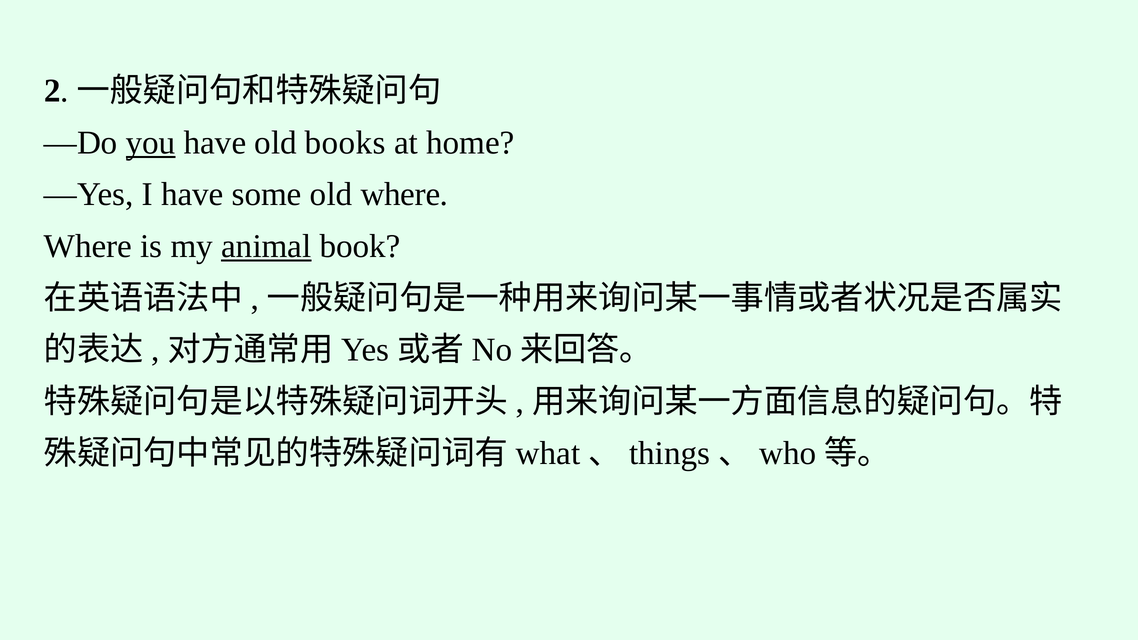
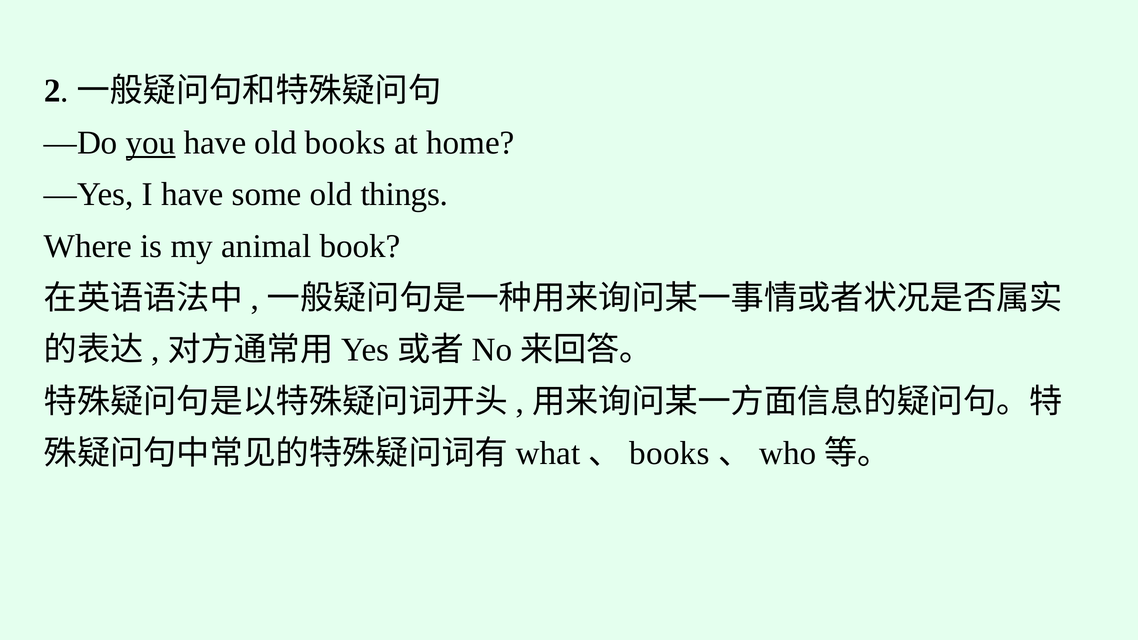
old where: where -> things (404, 195)
animal underline: present -> none (266, 246)
things: things -> books (669, 453)
